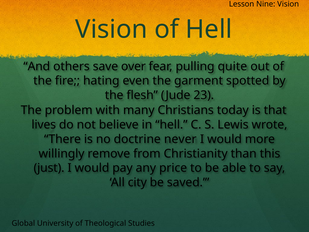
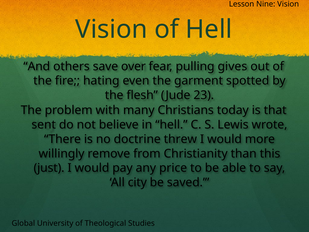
quite: quite -> gives (232, 66)
lives: lives -> sent (44, 125)
never: never -> threw (180, 139)
